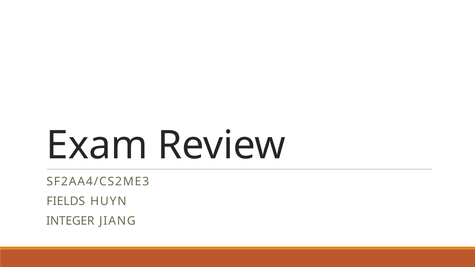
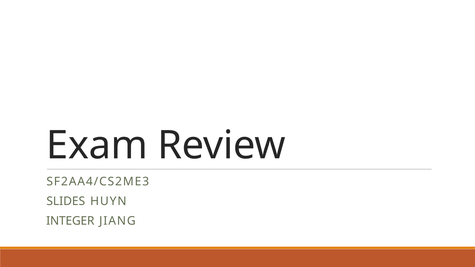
FIELDS: FIELDS -> SLIDES (66, 201)
